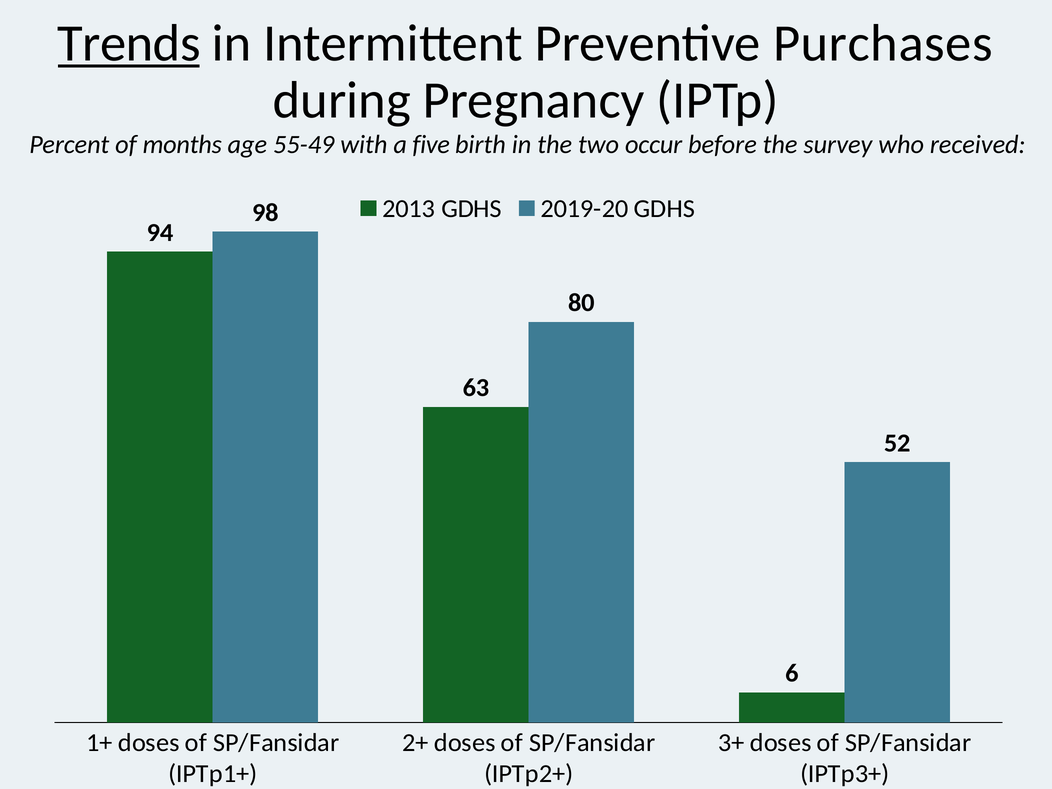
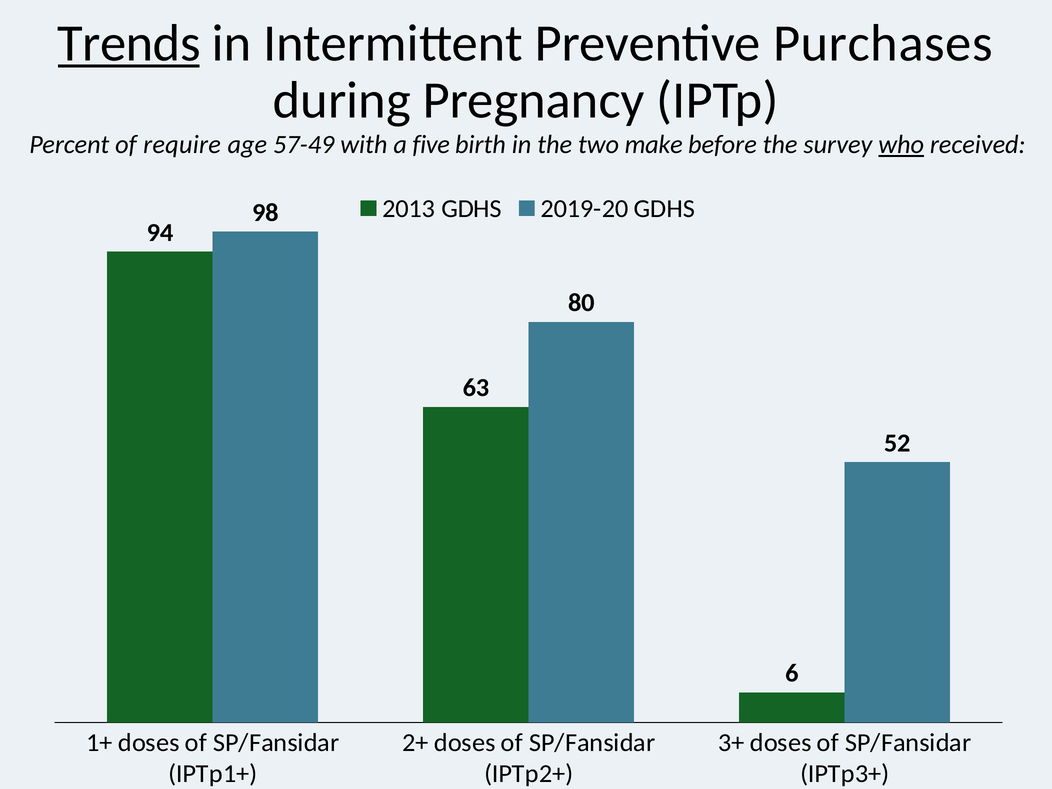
months: months -> require (182, 145)
55-49: 55-49 -> 57-49 (304, 145)
occur: occur -> make (654, 145)
who underline: none -> present (901, 145)
